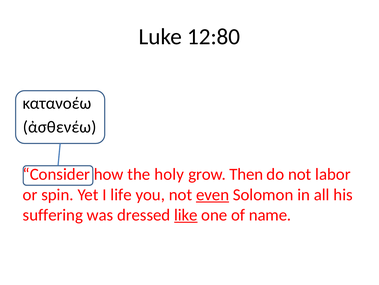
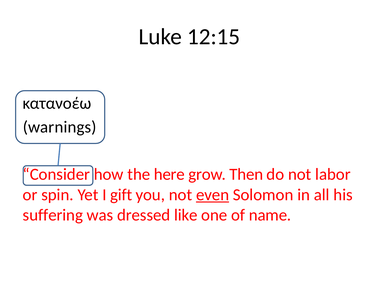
12:80: 12:80 -> 12:15 (214, 37)
ἀσθενέω: ἀσθενέω -> warnings (60, 127)
holy: holy -> here (169, 174)
life: life -> gift (121, 194)
like underline: present -> none (186, 214)
